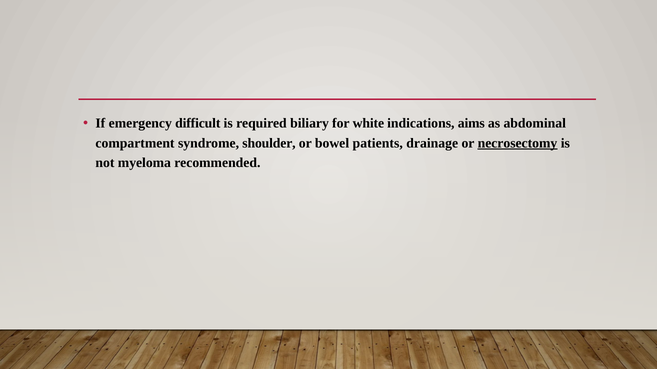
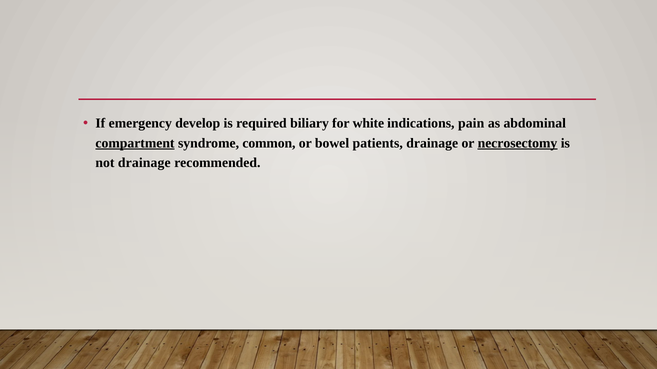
difficult: difficult -> develop (198, 124)
aims: aims -> pain (471, 124)
compartment underline: none -> present (135, 143)
shoulder: shoulder -> common (269, 143)
not myeloma: myeloma -> drainage (144, 163)
